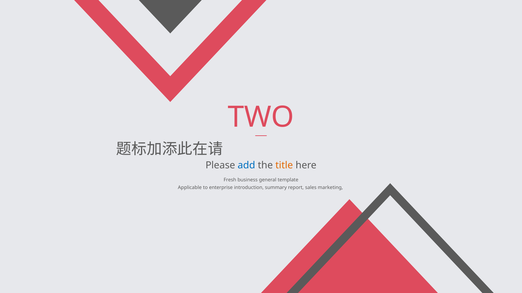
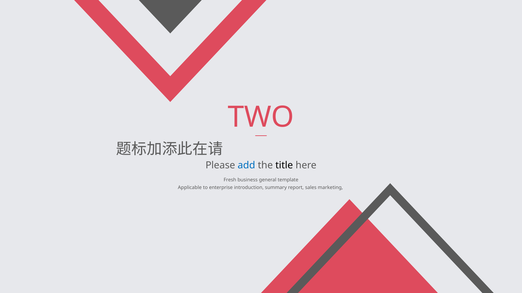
title colour: orange -> black (284, 166)
